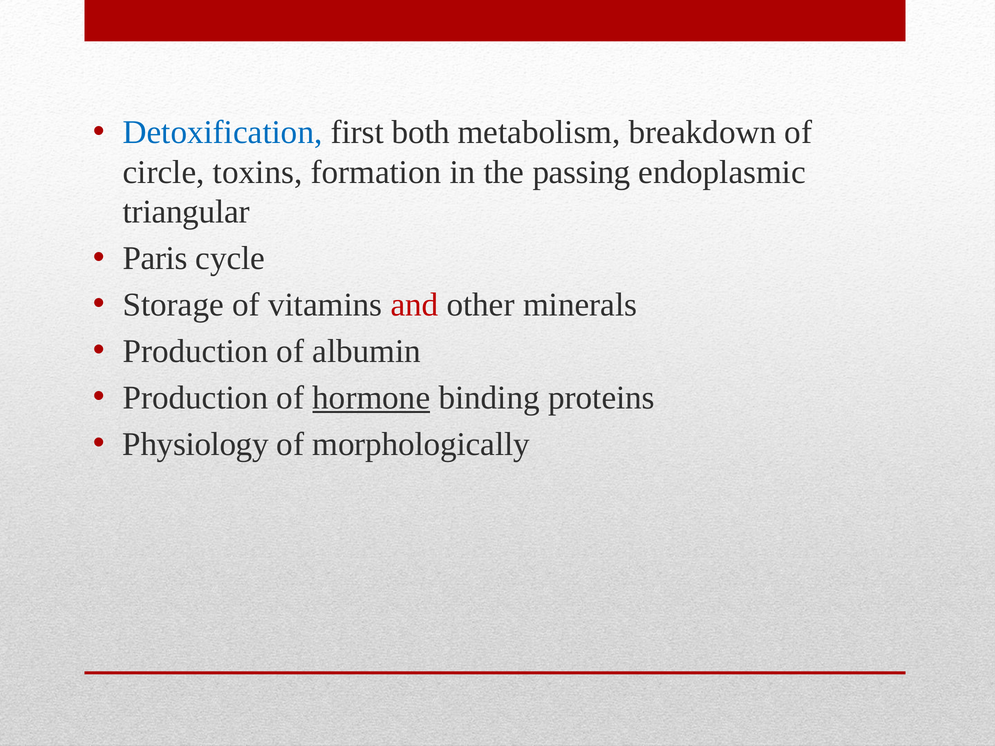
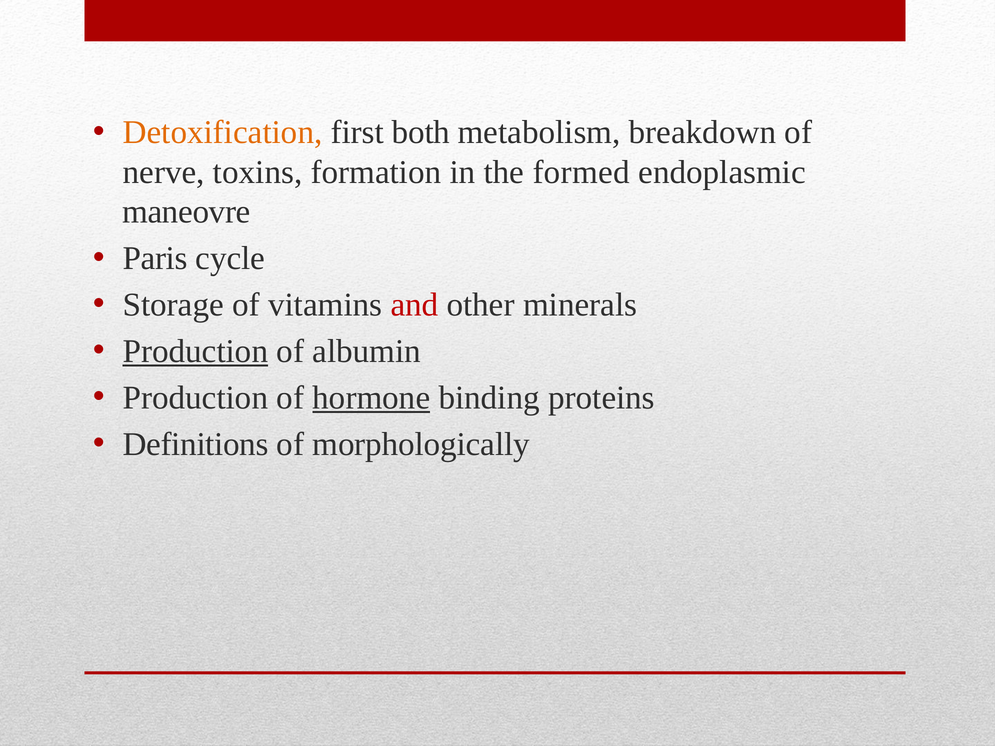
Detoxification colour: blue -> orange (223, 133)
circle: circle -> nerve (164, 172)
passing: passing -> formed (581, 172)
triangular: triangular -> maneovre (186, 212)
Production underline: none -> present (195, 351)
Physiology: Physiology -> Definitions (196, 444)
